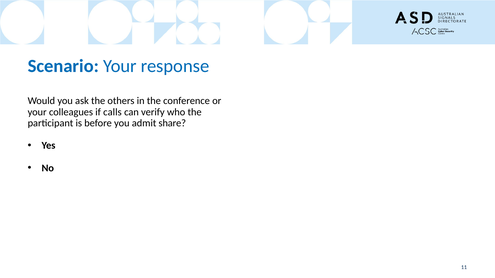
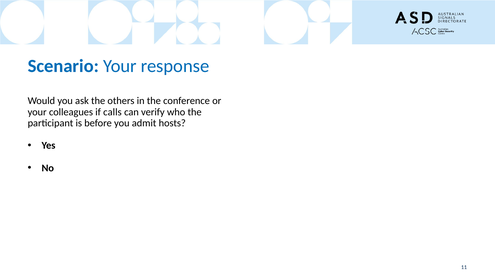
share: share -> hosts (172, 123)
